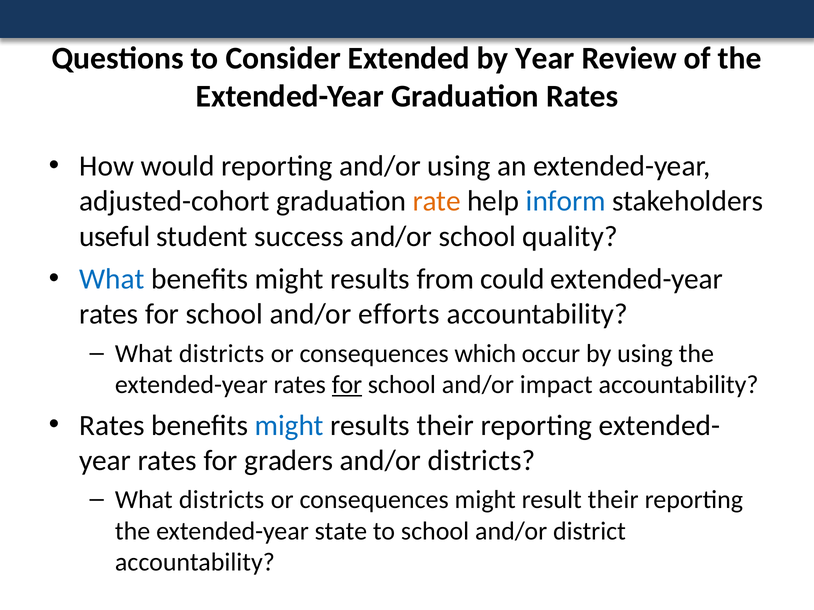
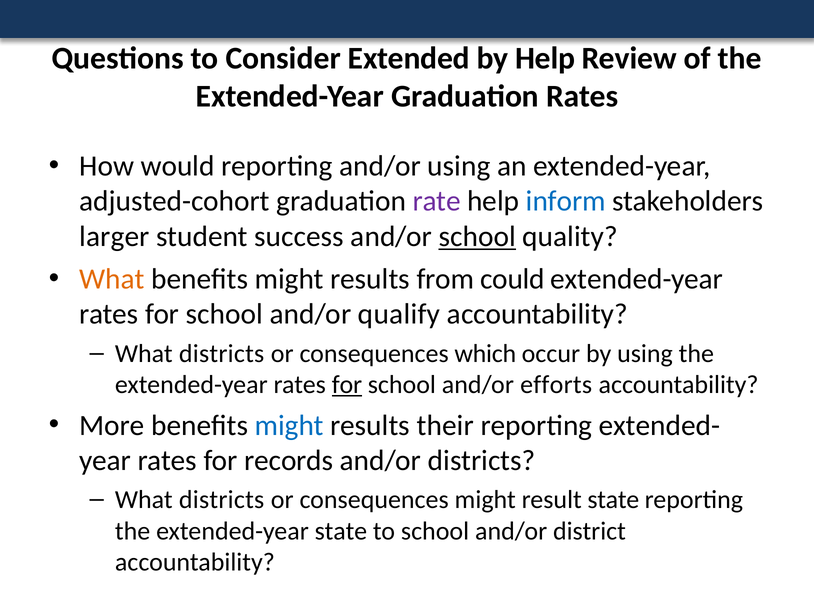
by Year: Year -> Help (545, 59)
rate colour: orange -> purple (437, 201)
useful: useful -> larger (114, 237)
school underline: none -> present (477, 237)
What colour: blue -> orange (112, 279)
efforts: efforts -> qualify (399, 314)
impact: impact -> efforts (556, 385)
Rates: Rates -> More (112, 426)
graders: graders -> records (289, 461)
result their: their -> state (613, 500)
